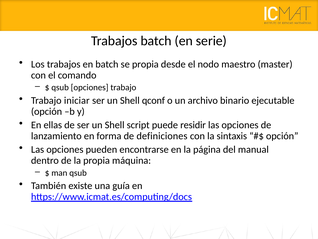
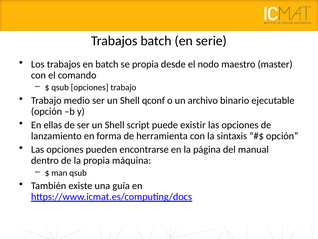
iniciar: iniciar -> medio (77, 100)
residir: residir -> existir (193, 125)
definiciones: definiciones -> herramienta (162, 136)
